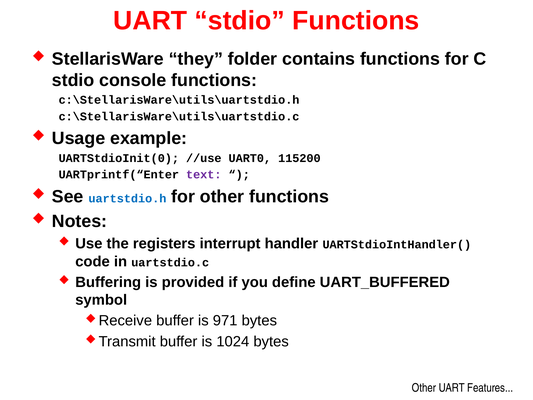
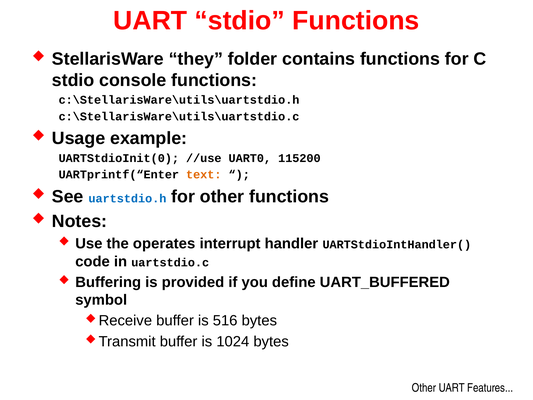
text colour: purple -> orange (204, 175)
registers: registers -> operates (164, 244)
971: 971 -> 516 (225, 321)
